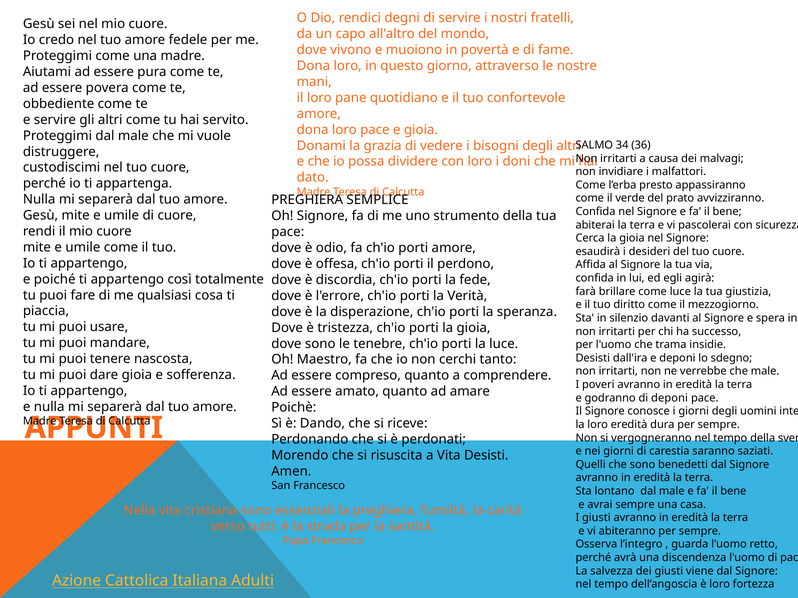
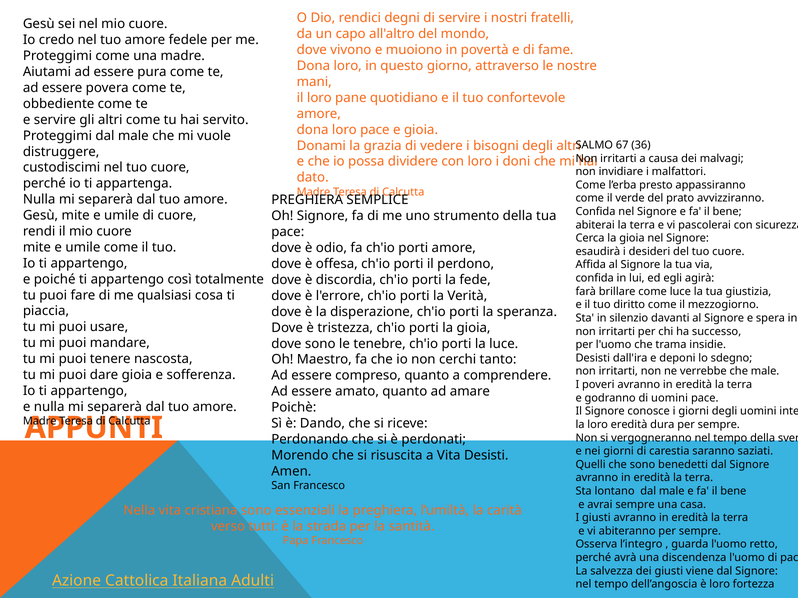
34: 34 -> 67 (622, 145)
di deponi: deponi -> uomini (670, 398)
